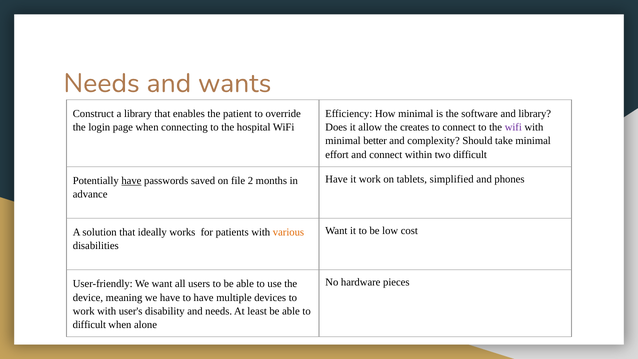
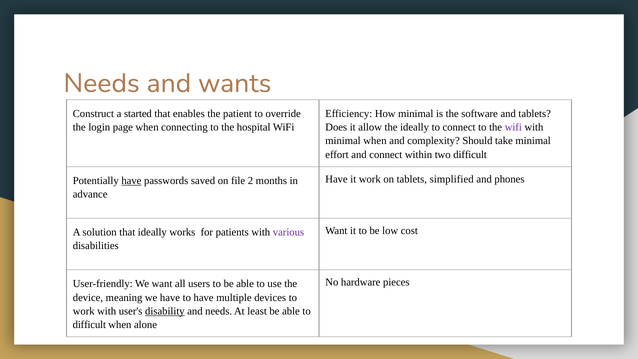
a library: library -> started (138, 114)
and library: library -> tablets (535, 114)
the creates: creates -> ideally (415, 127)
minimal better: better -> when (375, 141)
various colour: orange -> purple (288, 232)
disability underline: none -> present (165, 311)
